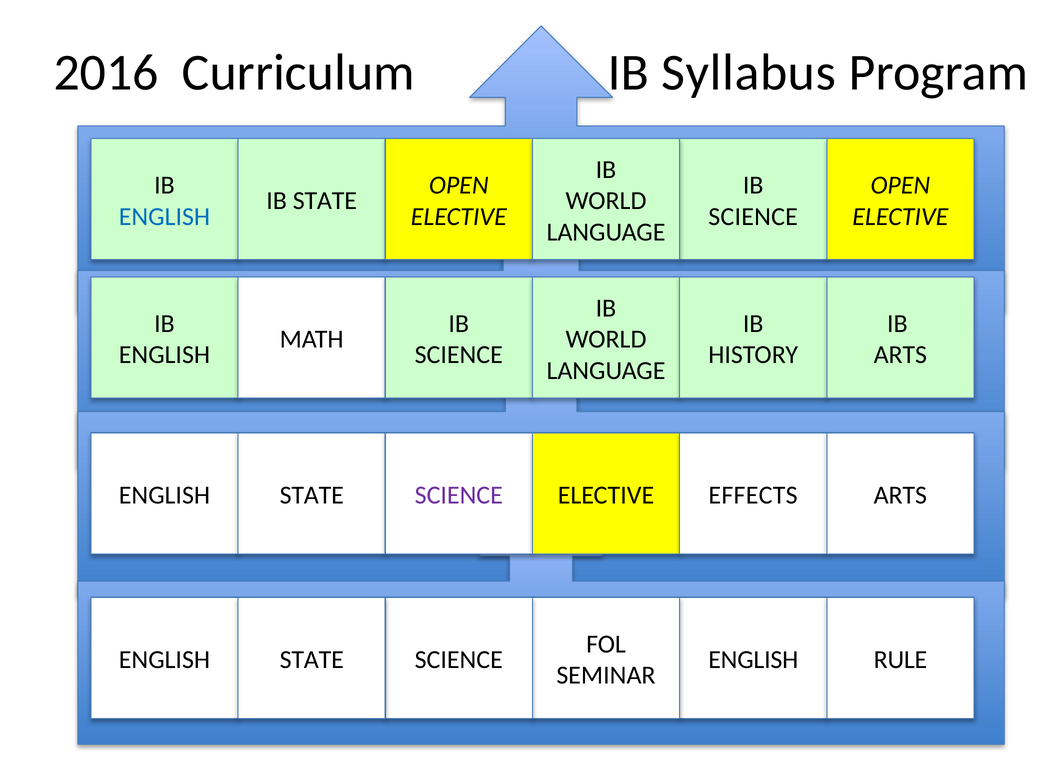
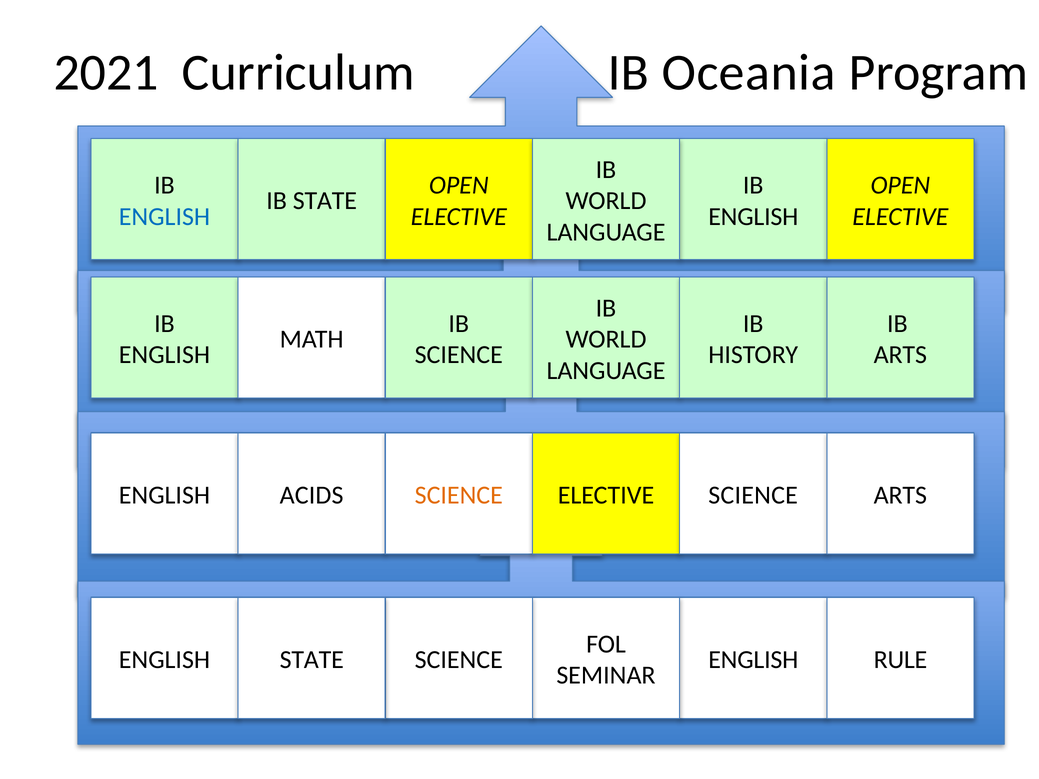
2016: 2016 -> 2021 (106, 72)
Syllabus: Syllabus -> Oceania (749, 72)
SCIENCE: SCIENCE -> ENGLISH (753, 217)
ENGLISH STATE: STATE -> ACIDS (312, 495)
SCIENCE colour: purple -> orange (459, 495)
ELECTIVE EFFECTS: EFFECTS -> SCIENCE (753, 495)
